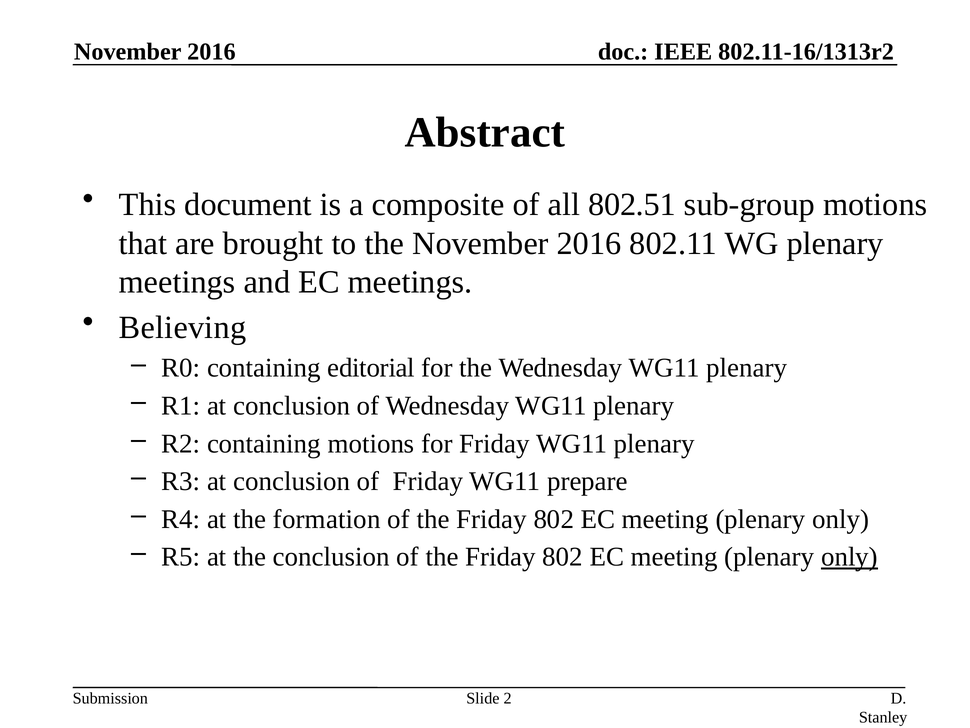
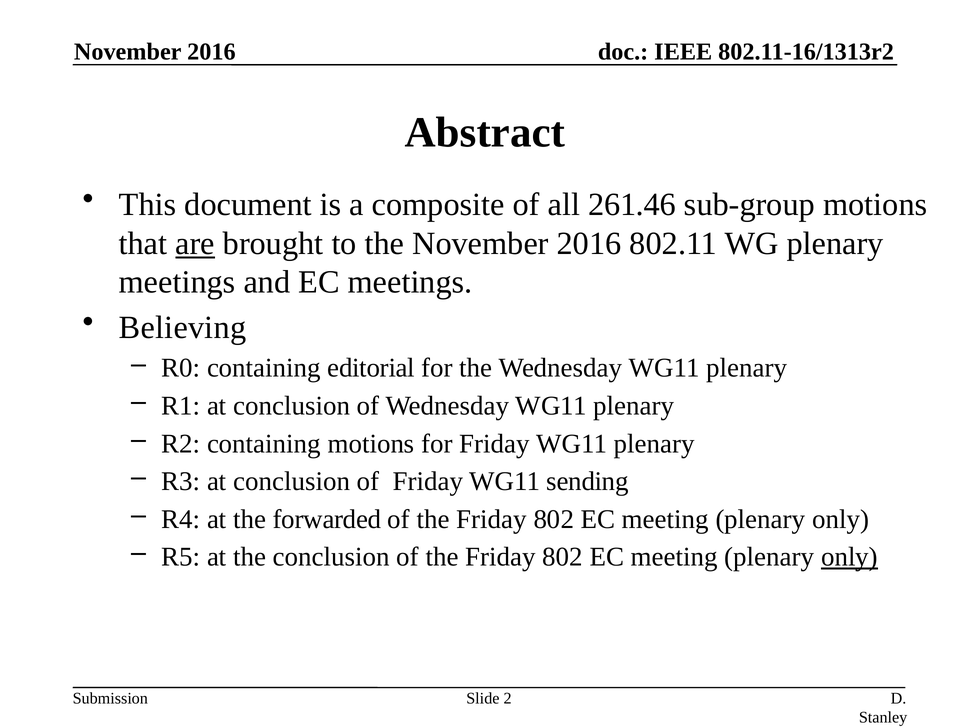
802.51: 802.51 -> 261.46 (632, 204)
are underline: none -> present (195, 243)
prepare: prepare -> sending (588, 481)
formation: formation -> forwarded (327, 519)
